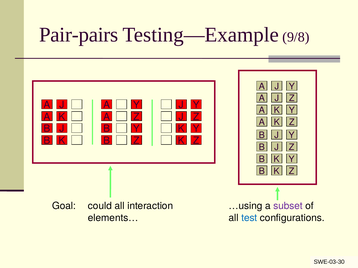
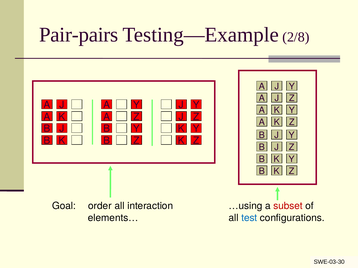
9/8: 9/8 -> 2/8 (296, 37)
could: could -> order (100, 206)
subset colour: purple -> red (288, 206)
